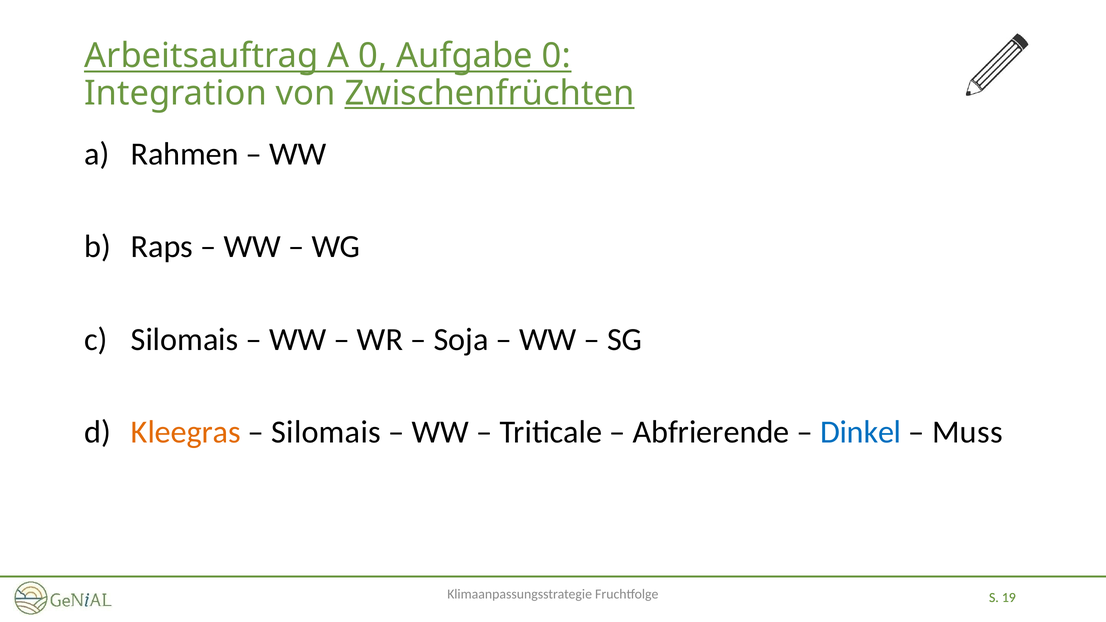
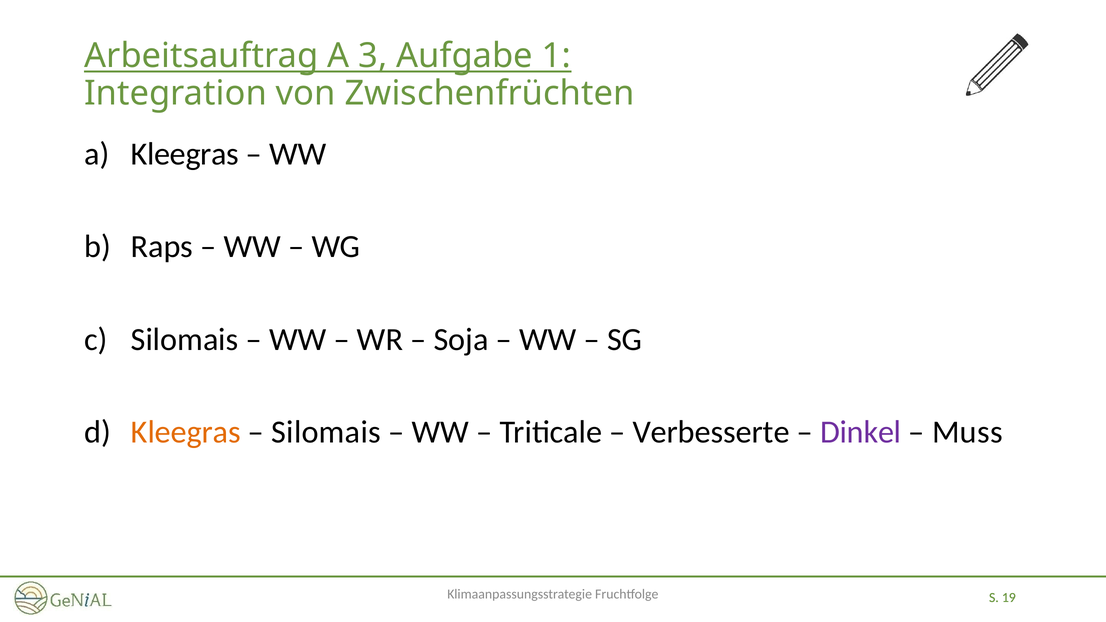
A 0: 0 -> 3 (373, 56)
Aufgabe 0: 0 -> 1 (556, 56)
Zwischenfrüchten underline: present -> none (490, 93)
a Rahmen: Rahmen -> Kleegras (185, 154)
Abfrierende: Abfrierende -> Verbesserte (711, 432)
Dinkel colour: blue -> purple (861, 432)
